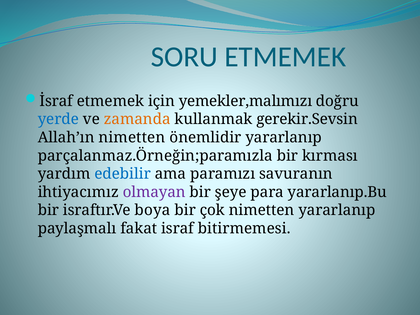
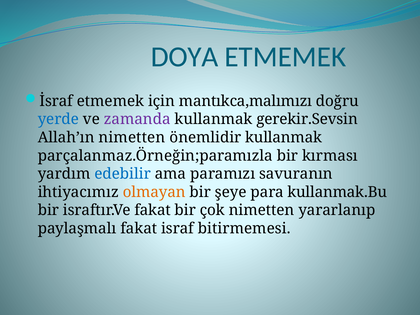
SORU: SORU -> DOYA (184, 57)
yemekler,malımızı: yemekler,malımızı -> mantıkca,malımızı (246, 101)
zamanda colour: orange -> purple (137, 119)
önemlidir yararlanıp: yararlanıp -> kullanmak (284, 137)
olmayan colour: purple -> orange (154, 192)
yararlanıp.Bu: yararlanıp.Bu -> kullanmak.Bu (337, 192)
israftır.Ve boya: boya -> fakat (153, 210)
